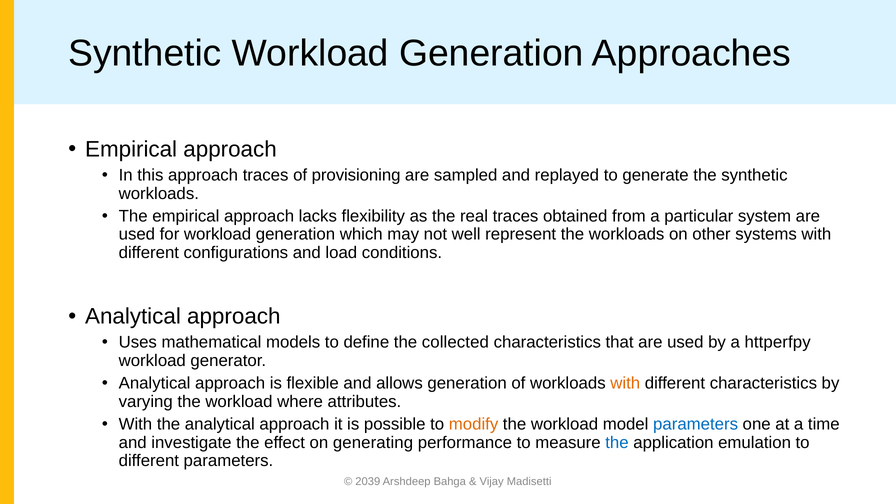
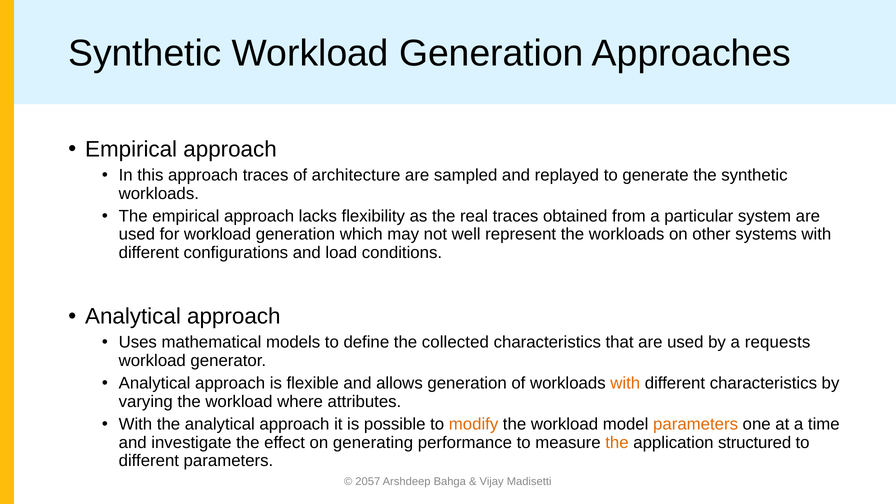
provisioning: provisioning -> architecture (356, 175)
httperfpy: httperfpy -> requests (778, 342)
parameters colour: blue -> orange (696, 424)
the colour: blue -> orange (617, 442)
emulation: emulation -> structured (755, 442)
2039: 2039 -> 2057 (368, 481)
